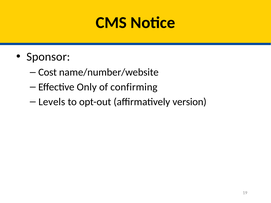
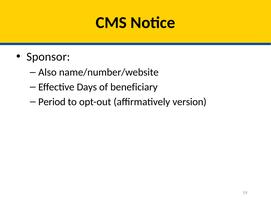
Cost: Cost -> Also (47, 72)
Only: Only -> Days (87, 87)
confirming: confirming -> beneficiary (134, 87)
Levels: Levels -> Period (52, 102)
